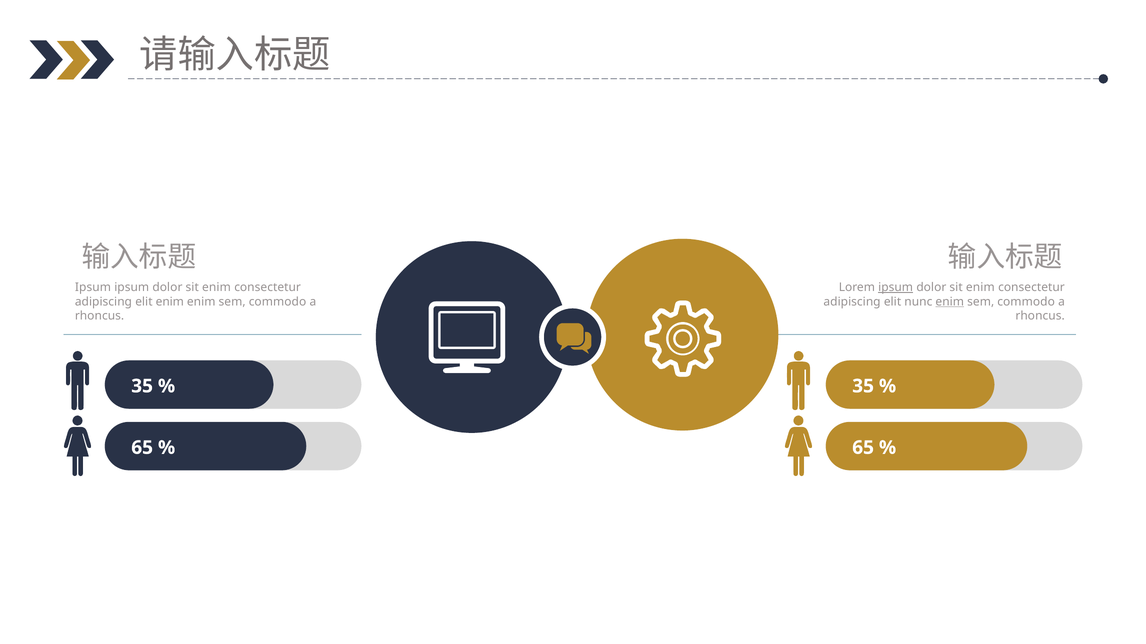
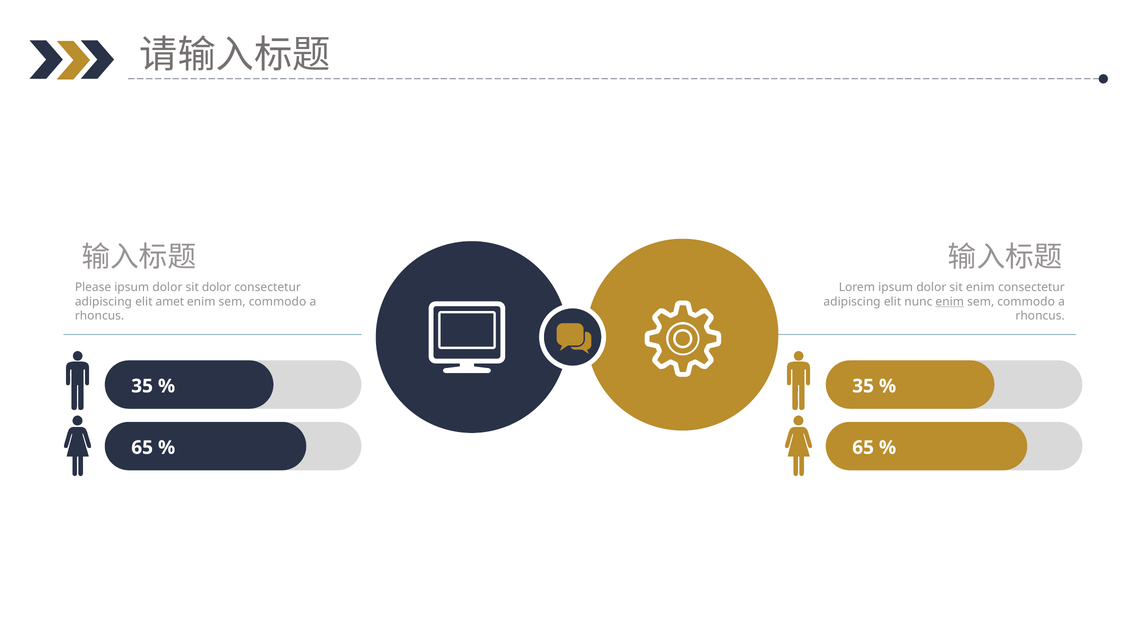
Ipsum: Ipsum -> Please (93, 288)
enim: enim -> dolor (217, 288)
ipsum underline: present -> none (896, 288)
elit enim: enim -> amet (170, 302)
